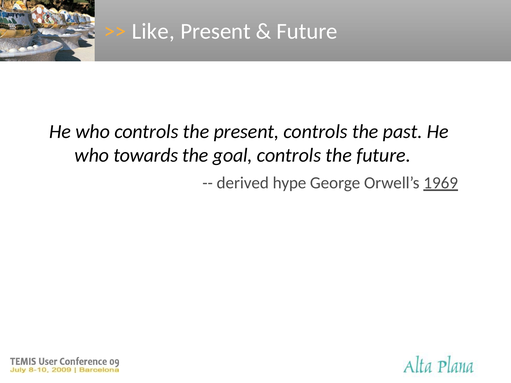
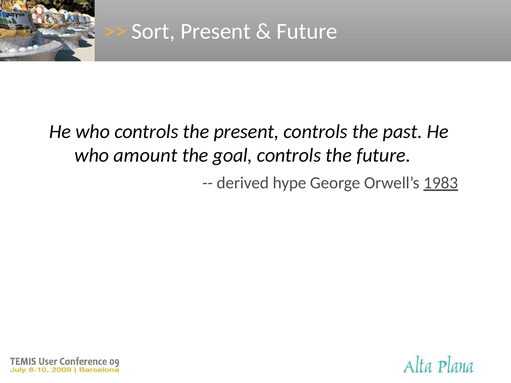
Like: Like -> Sort (153, 31)
towards: towards -> amount (146, 156)
1969: 1969 -> 1983 (441, 183)
